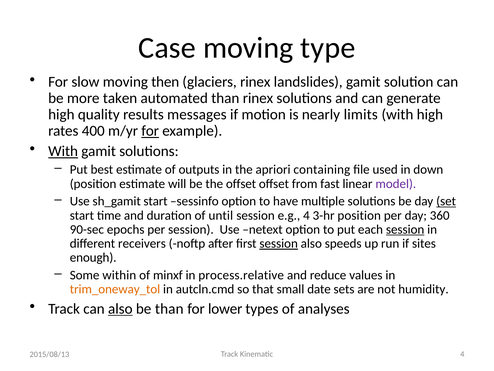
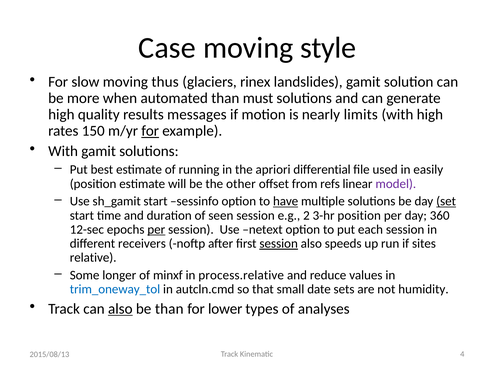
type: type -> style (328, 48)
then: then -> thus (165, 82)
taken: taken -> when (120, 98)
than rinex: rinex -> must (258, 98)
400: 400 -> 150 (93, 131)
With underline: present -> none (63, 151)
outputs: outputs -> running (199, 169)
containing: containing -> differential (322, 169)
down: down -> easily (428, 169)
the offset: offset -> other (241, 183)
fast: fast -> refs (330, 183)
have underline: none -> present (286, 201)
until: until -> seen (221, 215)
e.g 4: 4 -> 2 (306, 215)
90-sec: 90-sec -> 12-sec (87, 229)
per underline: none -> present (156, 229)
session underline: present -> none (405, 229)
enough: enough -> relative (93, 257)
within: within -> longer (119, 275)
trim_oneway_tol colour: orange -> blue (115, 289)
